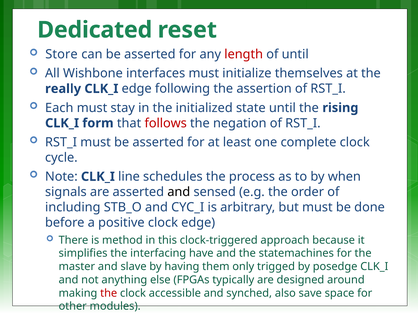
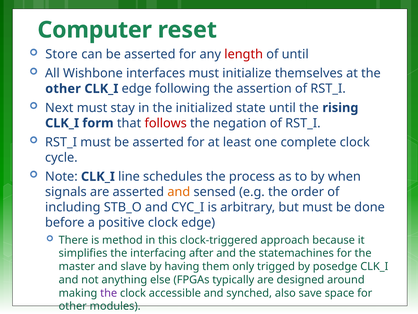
Dedicated: Dedicated -> Computer (95, 30)
really: really -> other (63, 89)
Each: Each -> Next (59, 108)
and colour: black -> orange (179, 192)
have: have -> after (201, 253)
the colour: red -> purple (109, 293)
